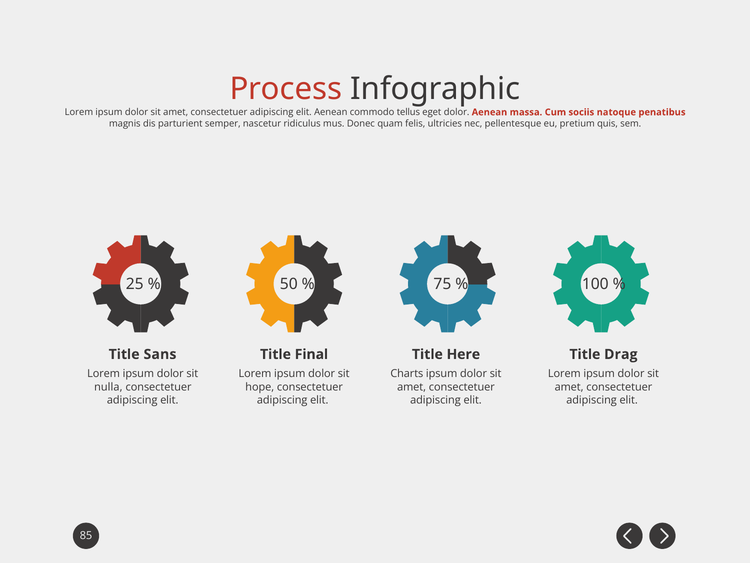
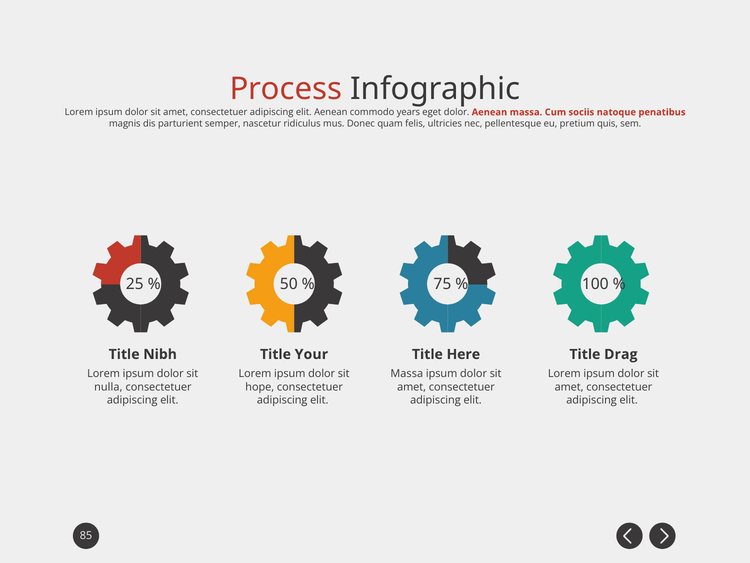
tellus: tellus -> years (408, 112)
Sans: Sans -> Nibh (160, 354)
Final: Final -> Your (311, 354)
Charts: Charts -> Massa (407, 374)
